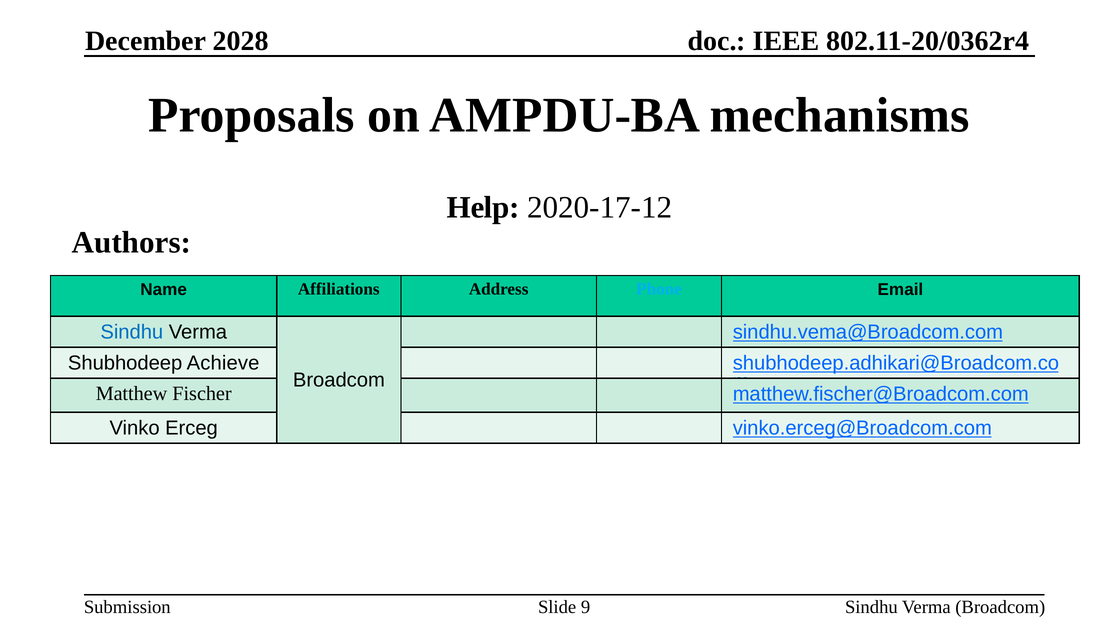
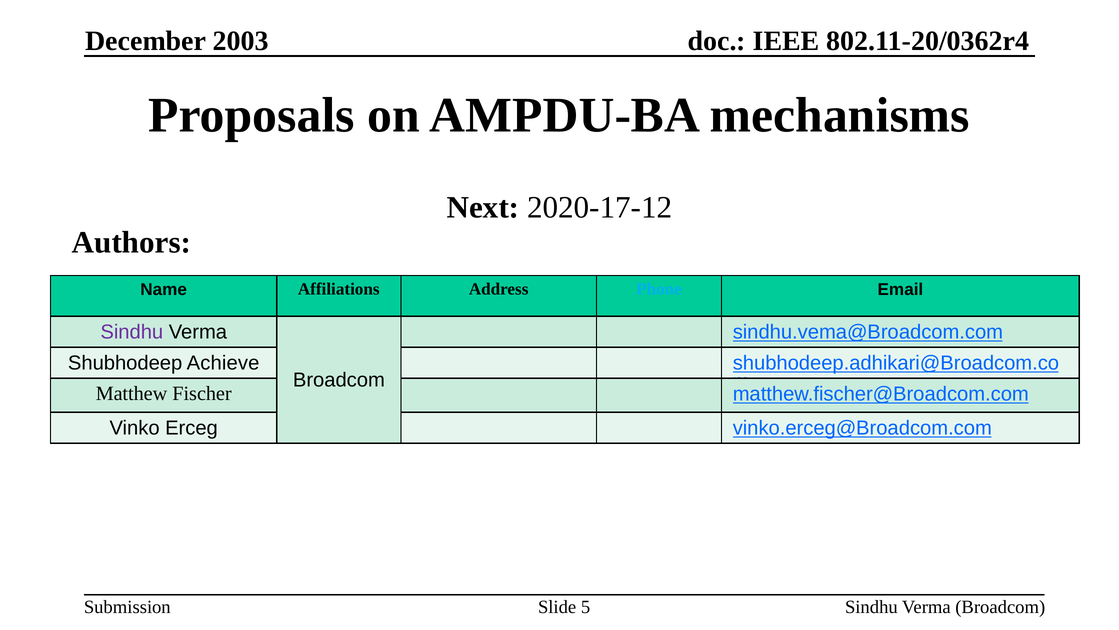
2028: 2028 -> 2003 (241, 41)
Help: Help -> Next (483, 207)
Sindhu colour: blue -> purple (132, 332)
9: 9 -> 5 (586, 607)
